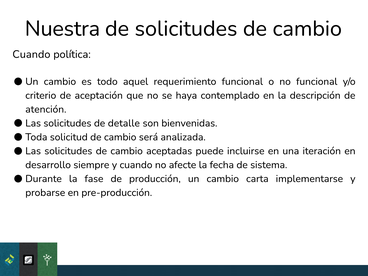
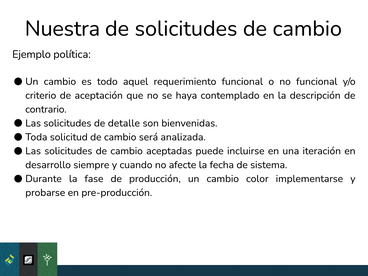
Cuando: Cuando -> Ejemplo (32, 54)
atención: atención -> contrario (46, 109)
carta: carta -> color (257, 179)
